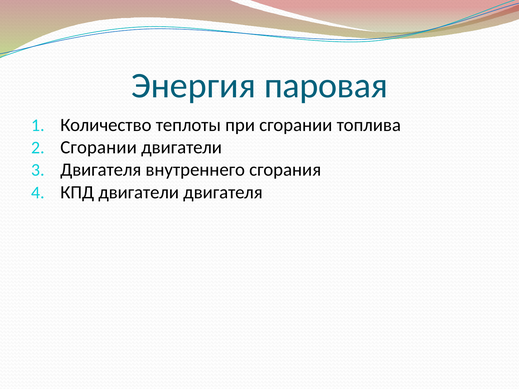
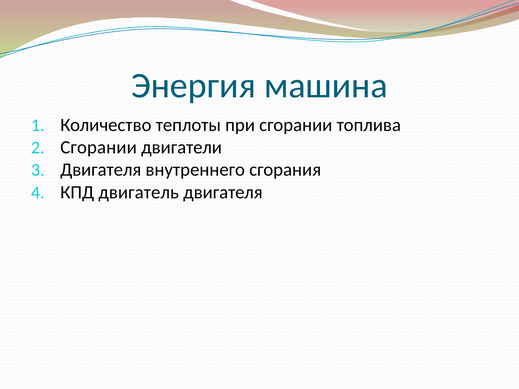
паровая: паровая -> машина (326, 86)
КПД двигатели: двигатели -> двигатель (139, 192)
